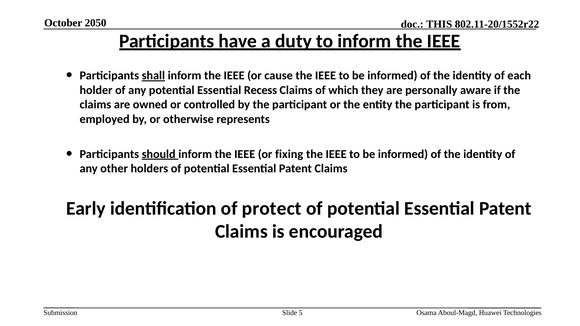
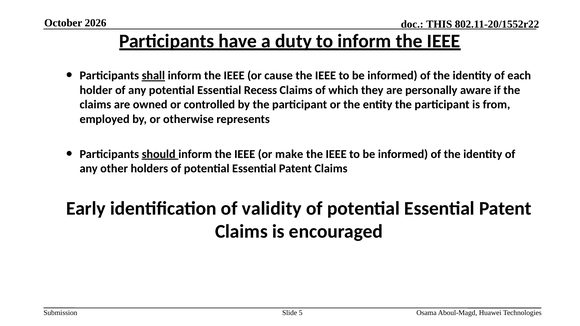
2050: 2050 -> 2026 (96, 23)
fixing: fixing -> make (289, 154)
protect: protect -> validity (272, 209)
